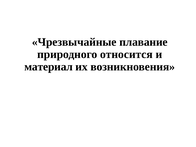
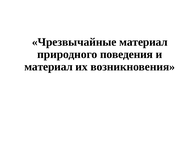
Чрезвычайные плавание: плавание -> материал (143, 42)
относится: относится -> поведения (126, 54)
